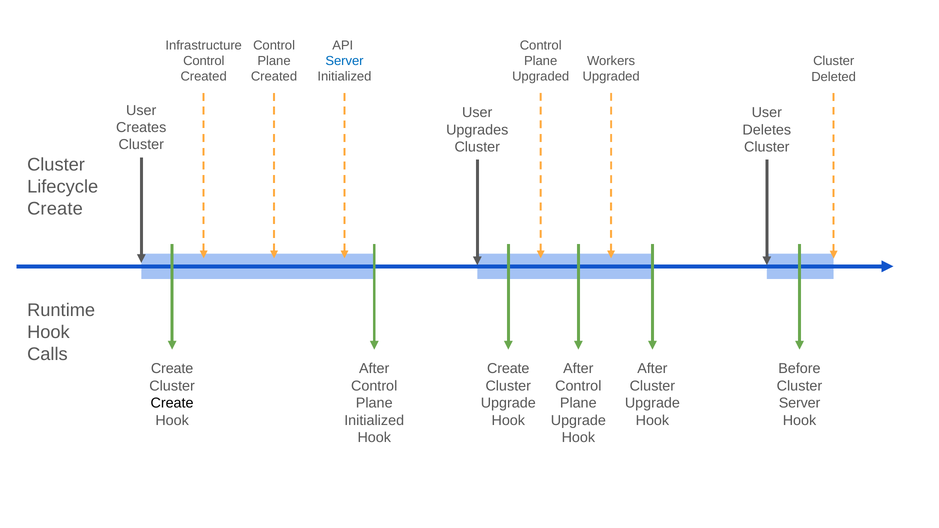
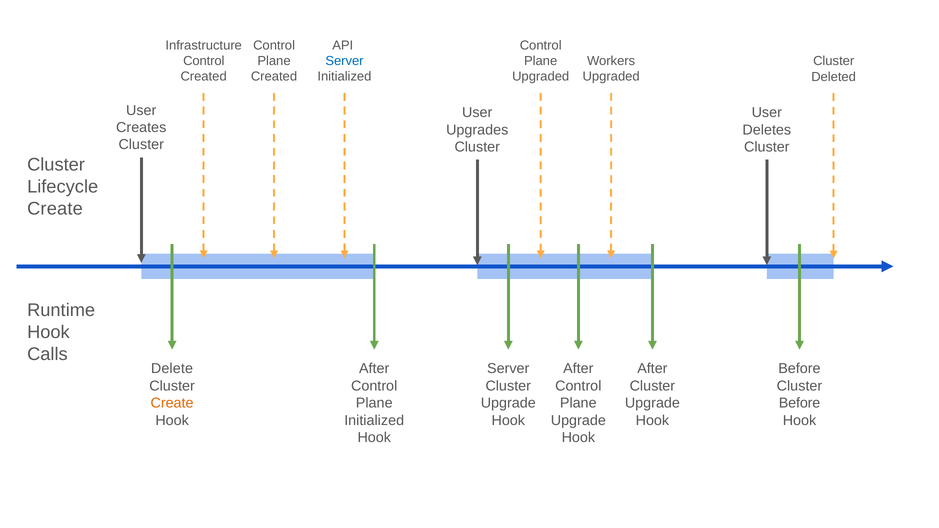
Create: Create -> Delete (172, 369)
Create: Create -> Server (508, 369)
Create colour: black -> orange (172, 403)
Server: Server -> Before (800, 403)
